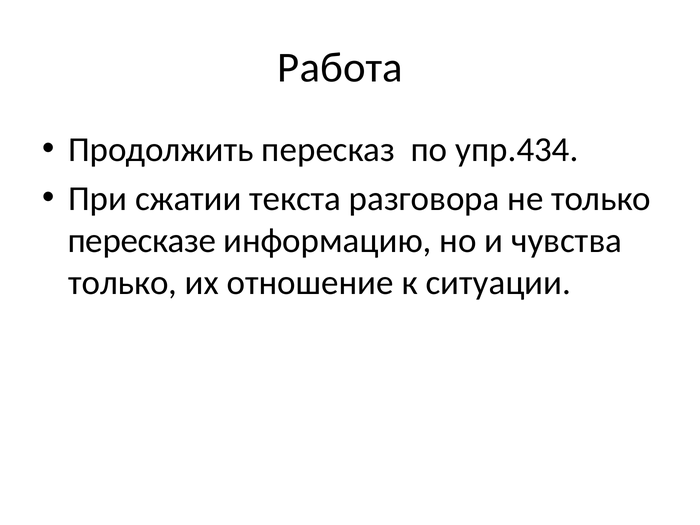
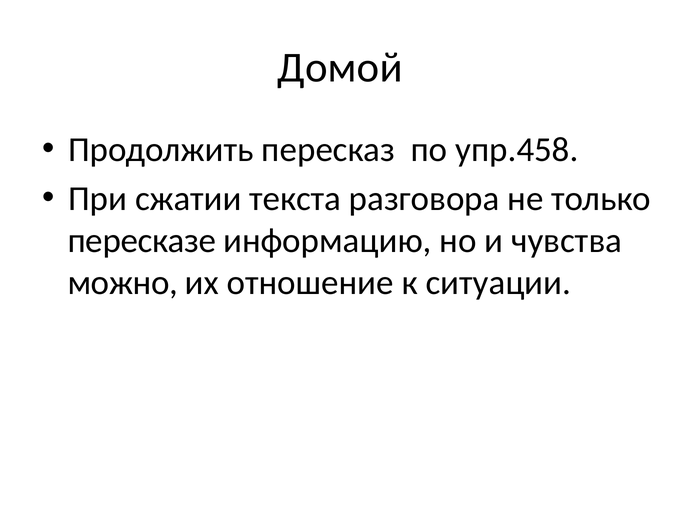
Работа: Работа -> Домой (340, 68)
упр.434: упр.434 -> упр.458 (517, 149)
только: только -> можно (123, 282)
